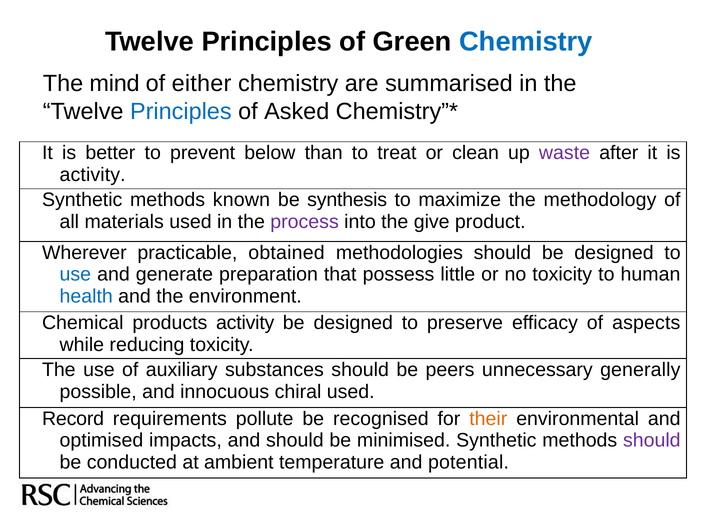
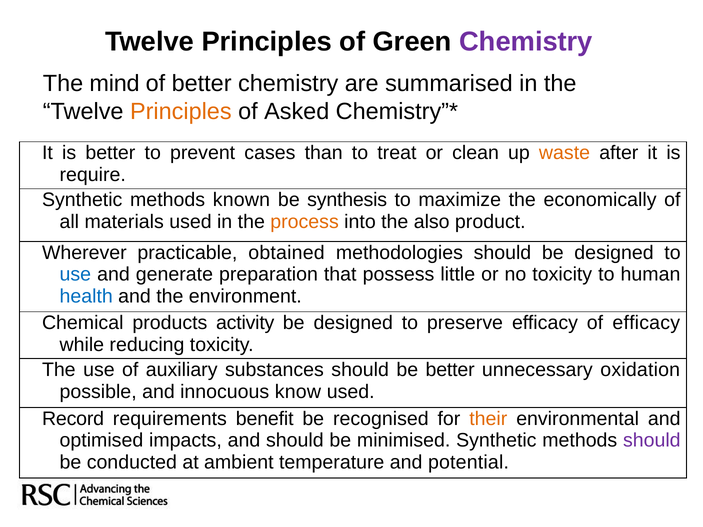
Chemistry colour: blue -> purple (526, 42)
of either: either -> better (202, 83)
Principles colour: blue -> orange (181, 112)
below: below -> cases (270, 153)
waste colour: purple -> orange (565, 153)
activity: activity -> require (93, 175)
methodology: methodology -> economically (600, 200)
process colour: purple -> orange (305, 222)
give: give -> also (432, 222)
of aspects: aspects -> efficacy (646, 323)
be peers: peers -> better (450, 370)
generally: generally -> oxidation (640, 370)
chiral: chiral -> know (298, 392)
pollute: pollute -> benefit (265, 419)
